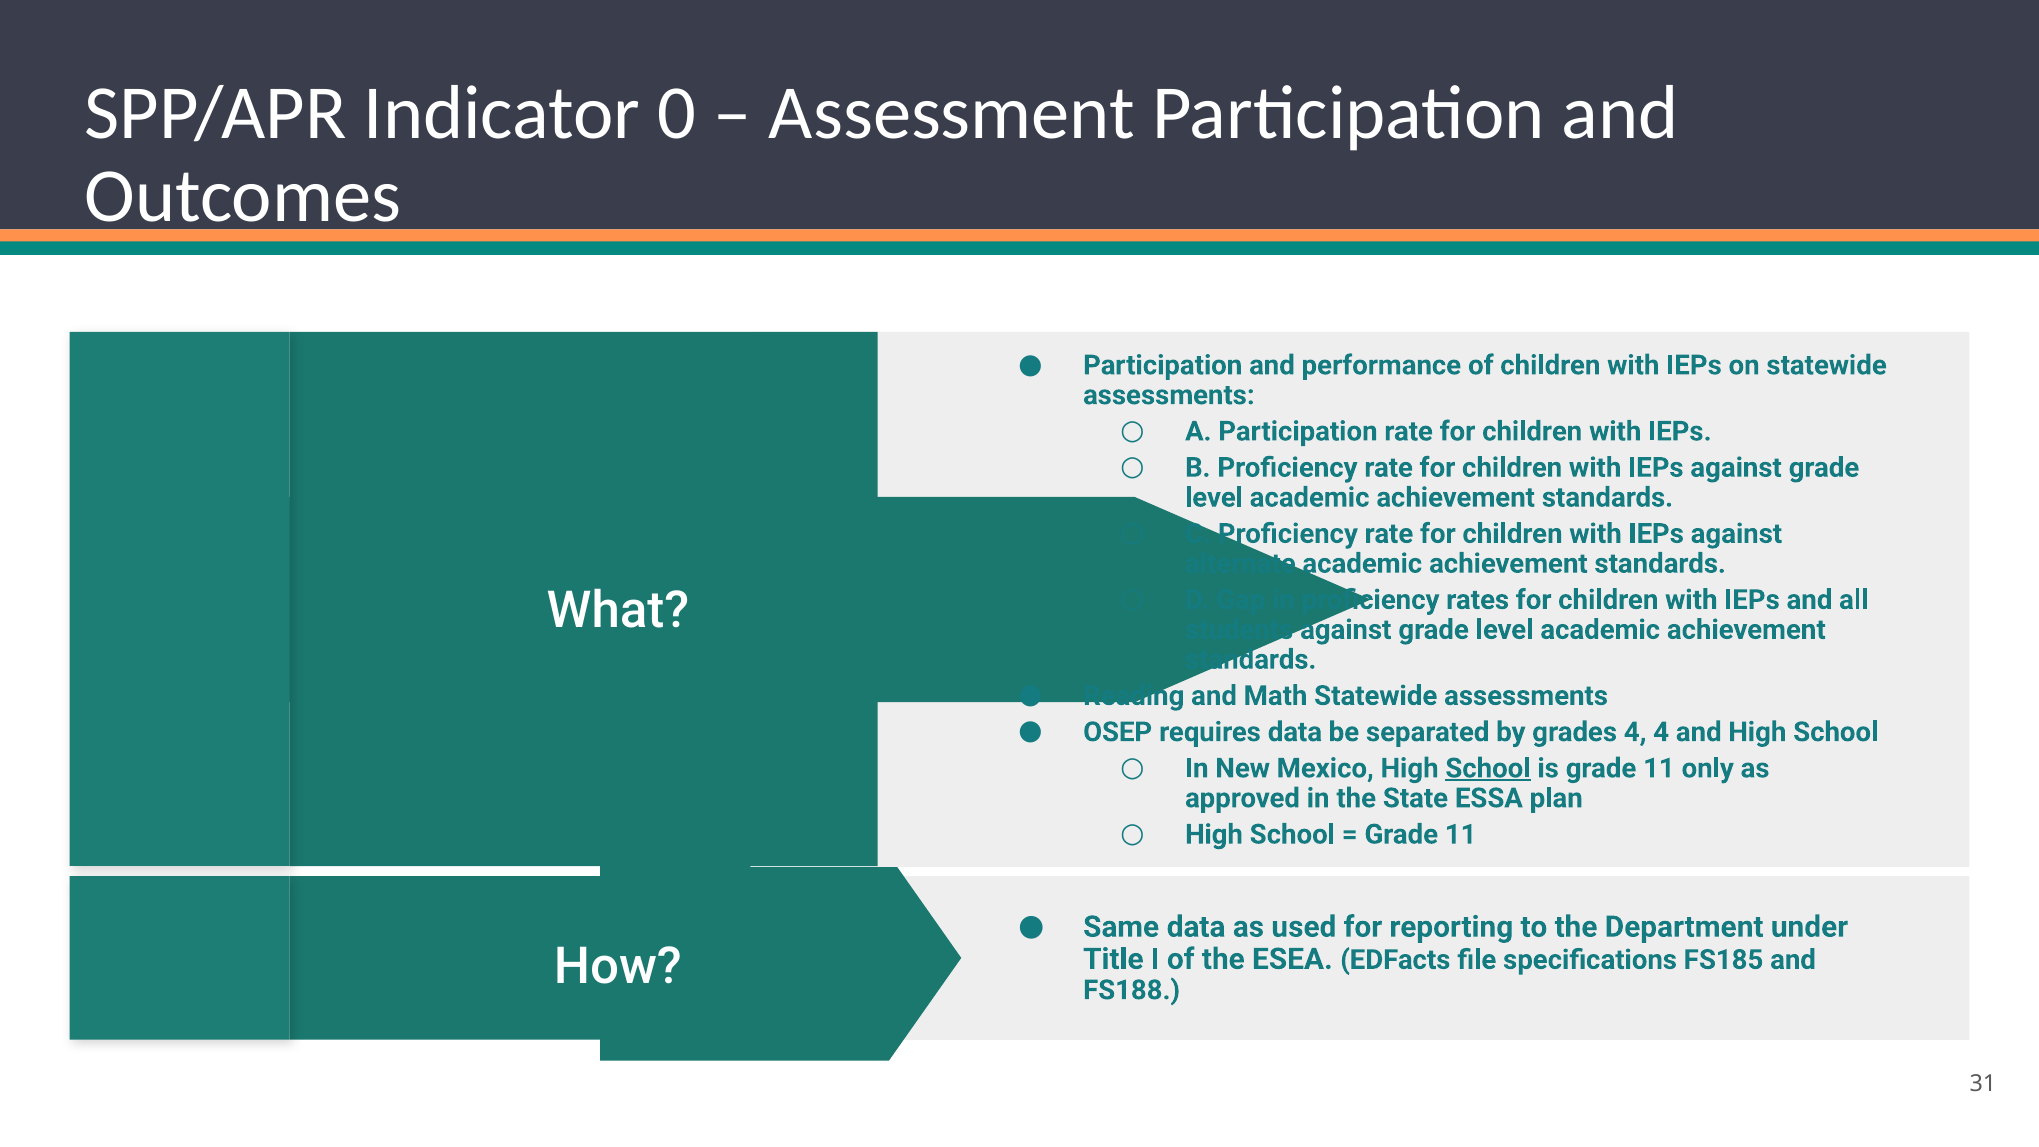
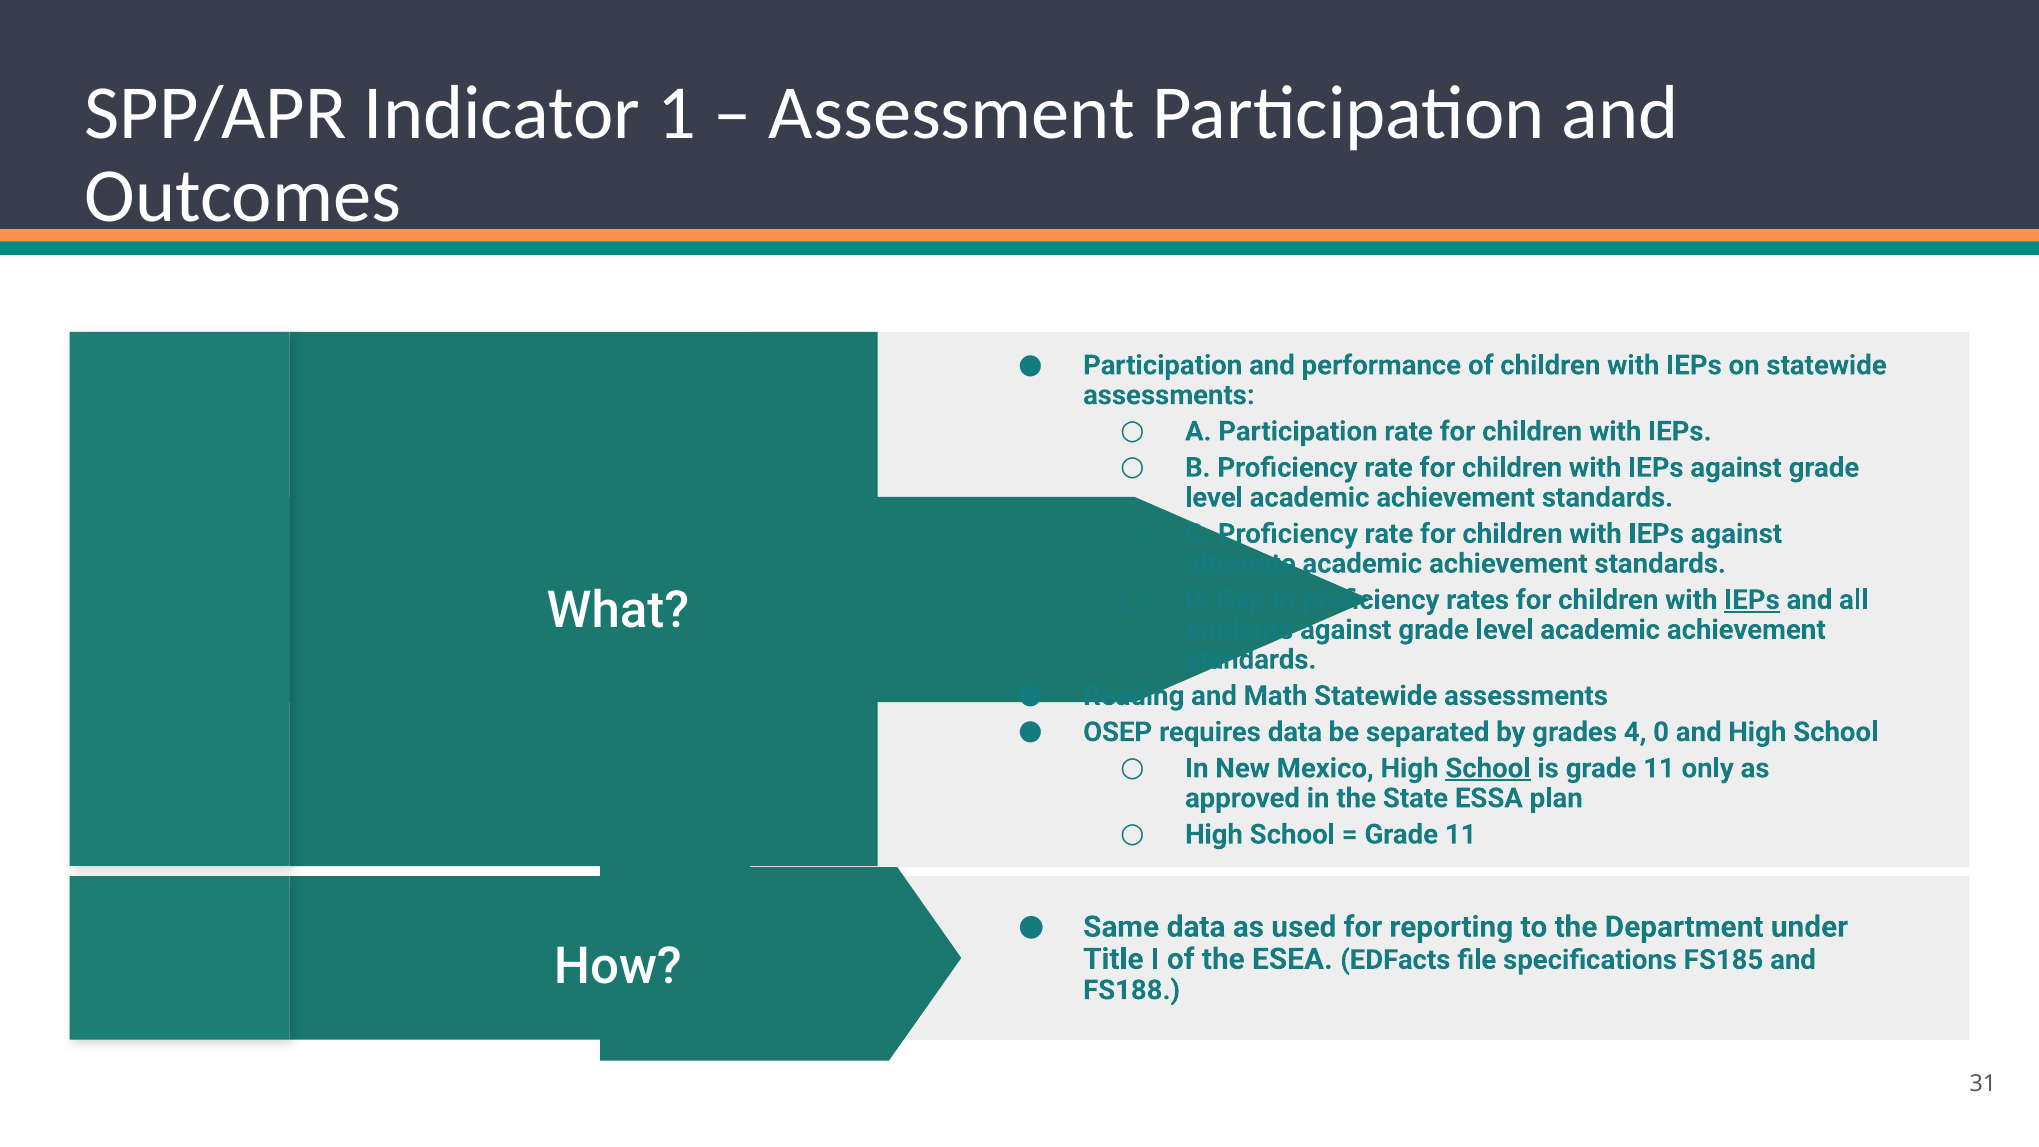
0: 0 -> 1 (677, 114)
IEPs underline: none -> present (1752, 600)
4 4: 4 -> 0 (1661, 732)
